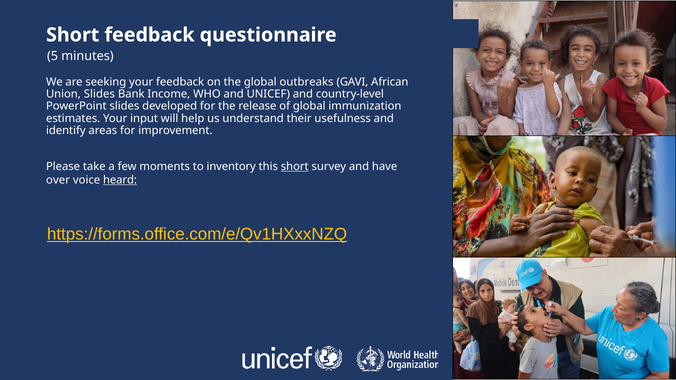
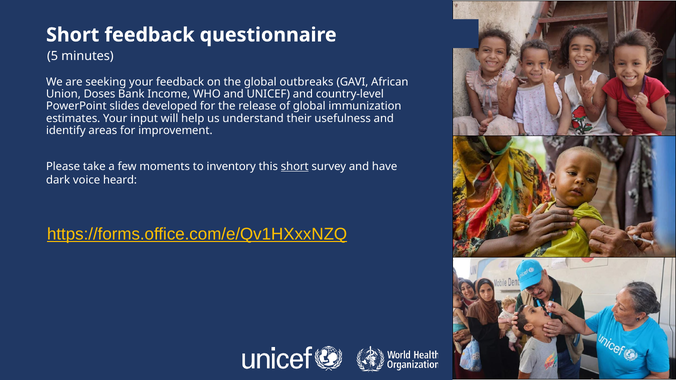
Union Slides: Slides -> Doses (99, 94)
over: over -> dark (58, 180)
heard underline: present -> none (120, 180)
